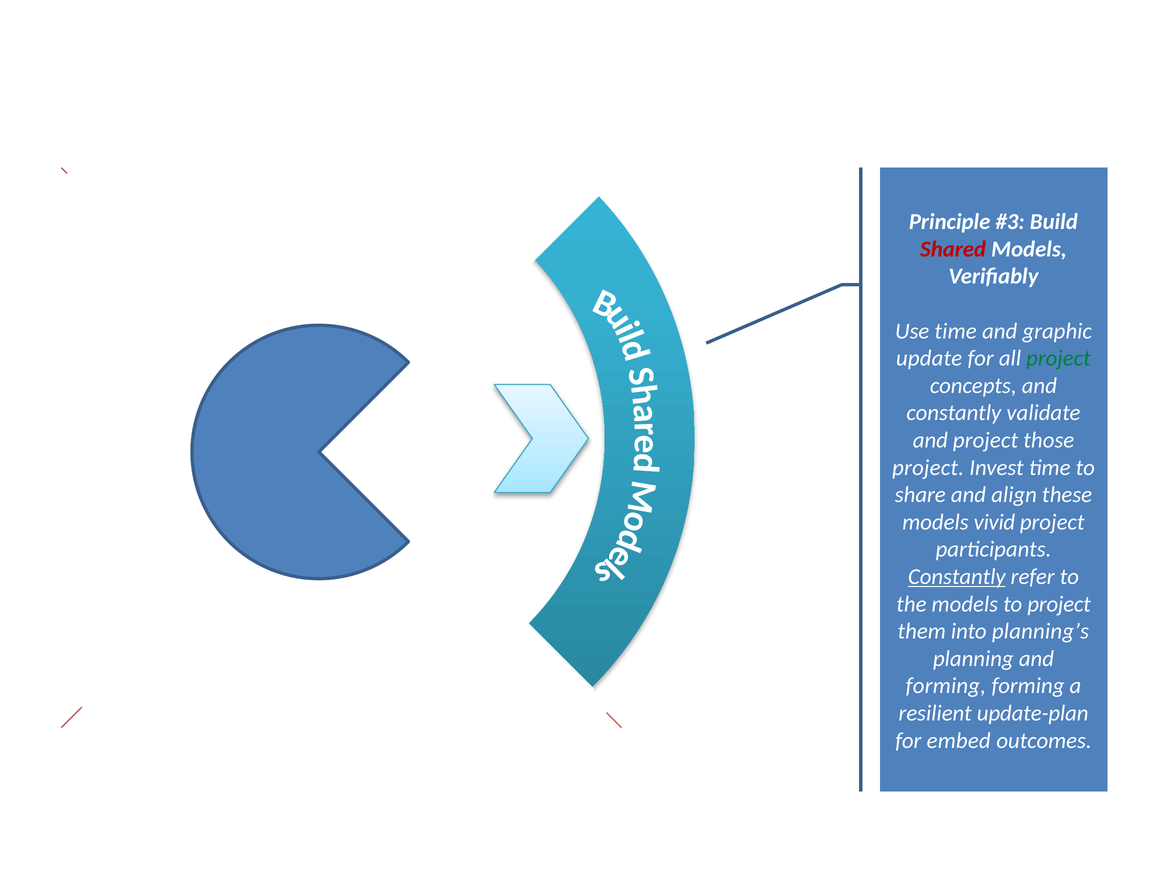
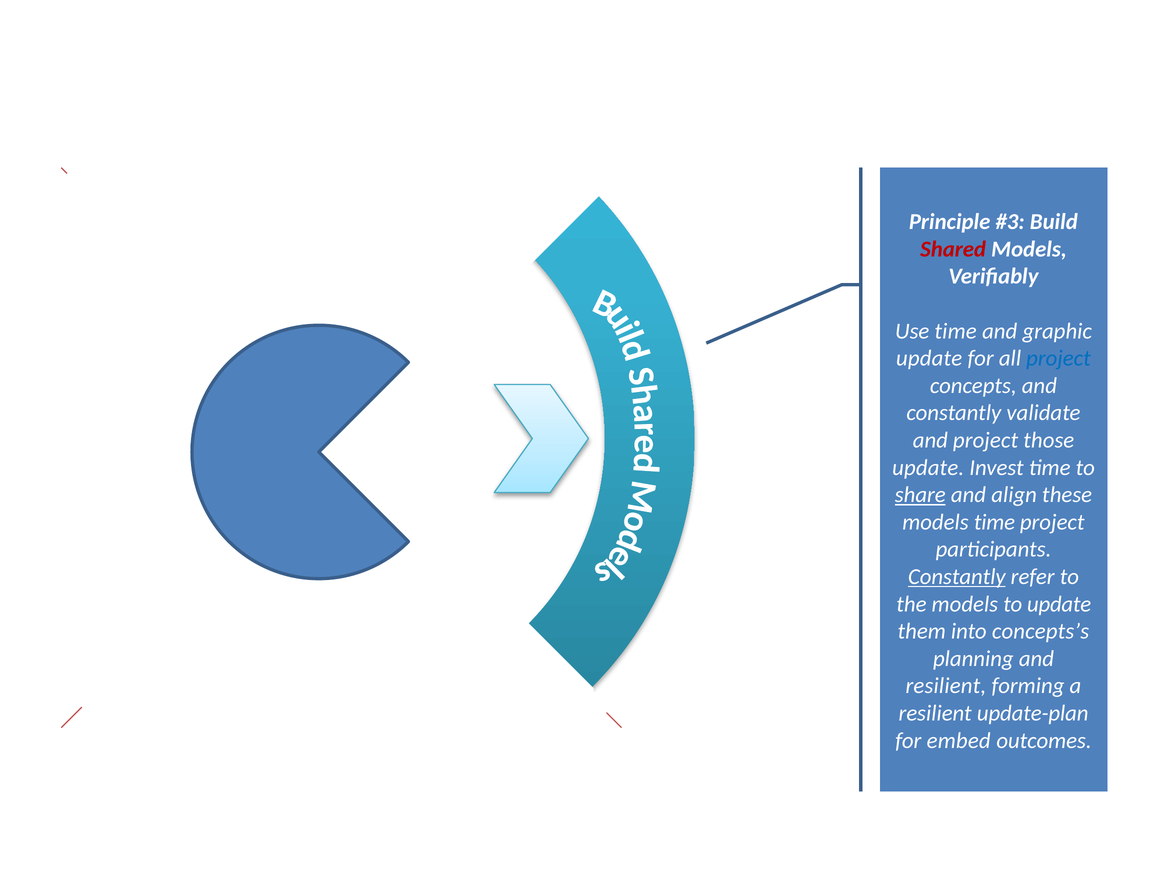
project colour: green -> blue (1059, 359)
project: project -> update (928, 468)
share underline: none -> present (920, 495)
models vivid: vivid -> time (994, 522)
to project: project -> update (1059, 604)
planning’s: planning’s -> concepts’s (1041, 632)
forming: forming -> resilient (946, 686)
